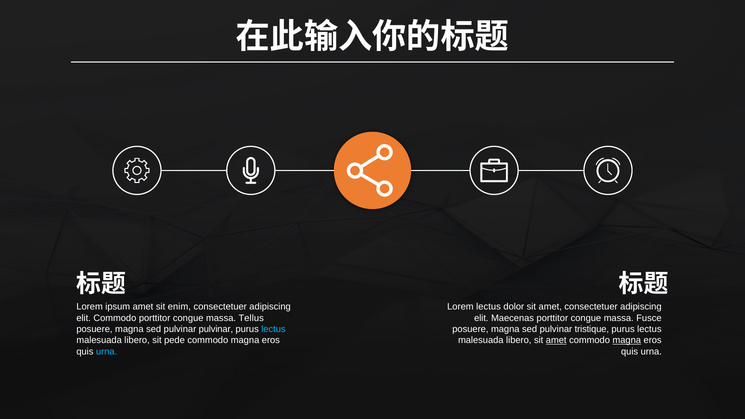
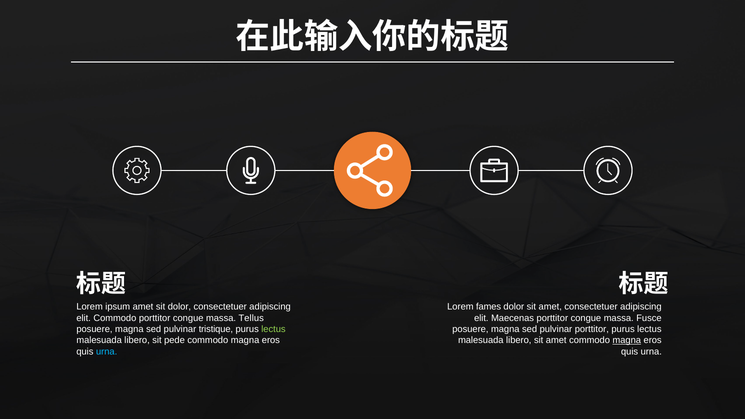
sit enim: enim -> dolor (179, 307)
Lorem lectus: lectus -> fames (489, 307)
pulvinar pulvinar: pulvinar -> tristique (216, 329)
lectus colour: light blue -> light green (273, 329)
pulvinar tristique: tristique -> porttitor (592, 329)
amet underline: present -> none (556, 340)
